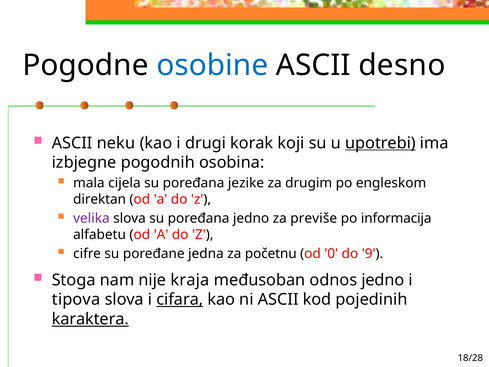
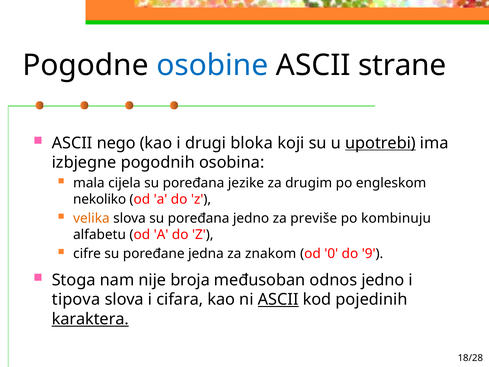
desno: desno -> strane (402, 65)
neku: neku -> nego (116, 143)
korak: korak -> bloka (252, 143)
direktan: direktan -> nekoliko (100, 199)
velika colour: purple -> orange (91, 218)
informacija: informacija -> kombinuju (396, 218)
početnu: početnu -> znakom (271, 254)
kraja: kraja -> broja (190, 280)
cifara underline: present -> none (180, 299)
ASCII underline: none -> present (278, 299)
